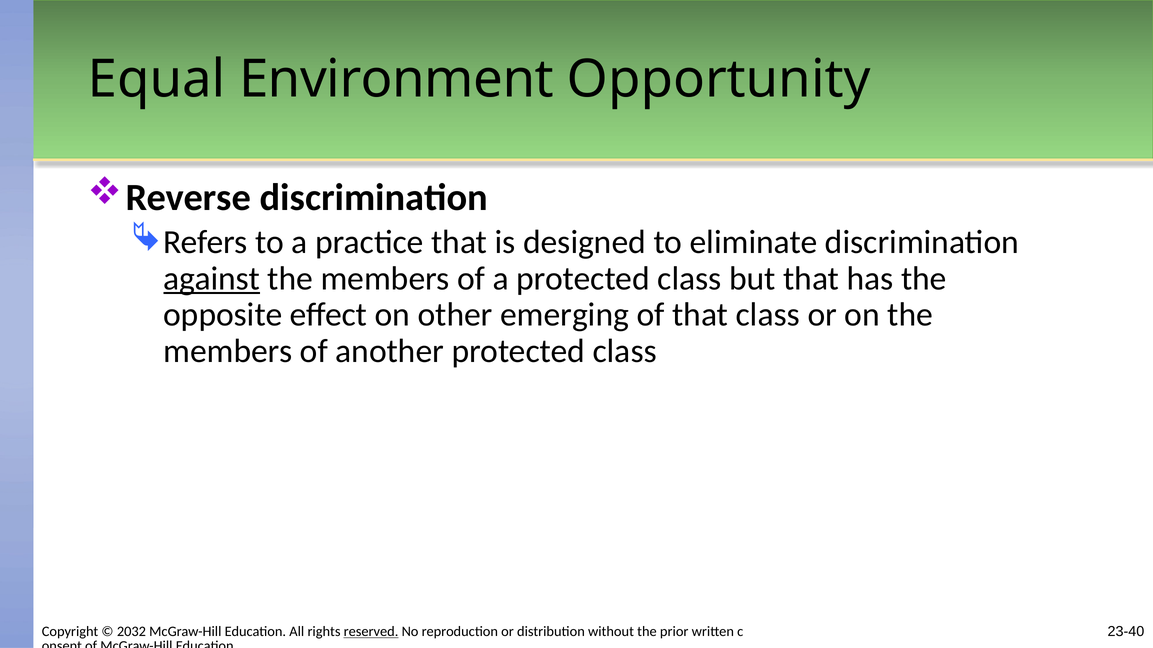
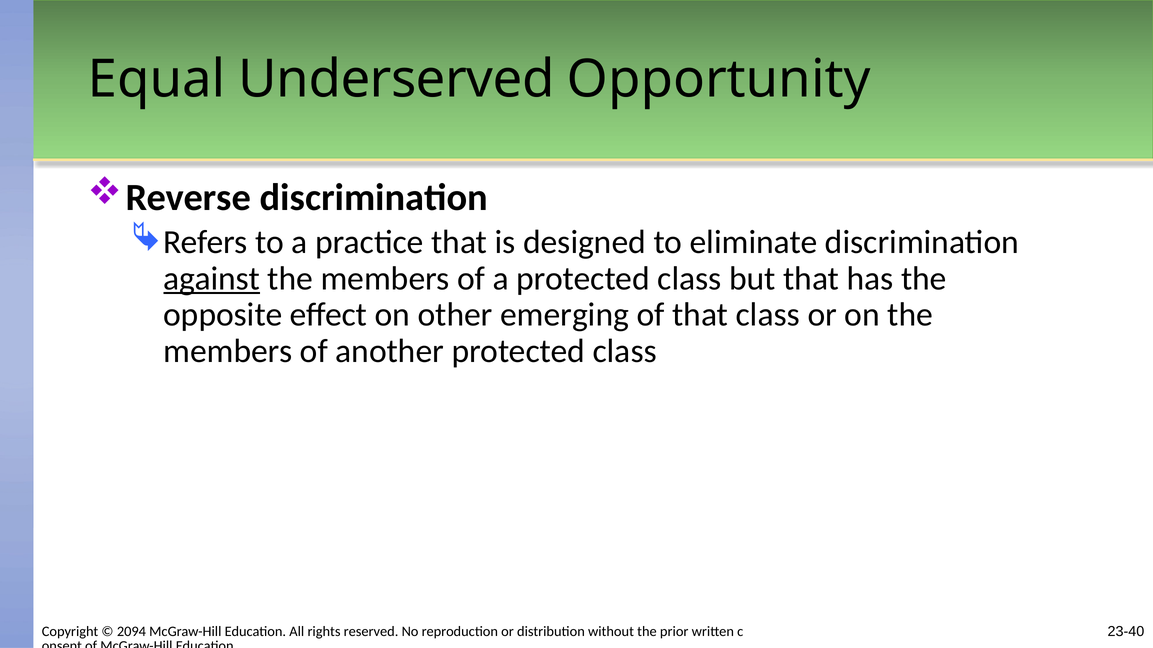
Environment: Environment -> Underserved (396, 80)
2032: 2032 -> 2094 (131, 632)
reserved underline: present -> none (371, 632)
